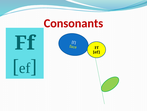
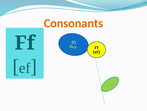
Consonants colour: red -> orange (73, 23)
